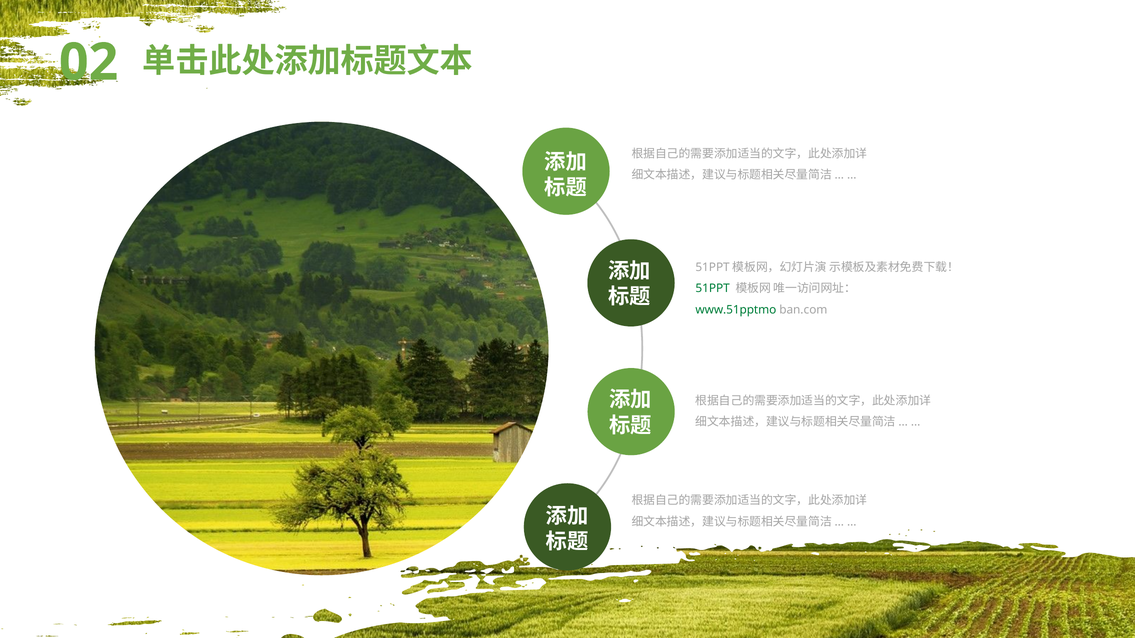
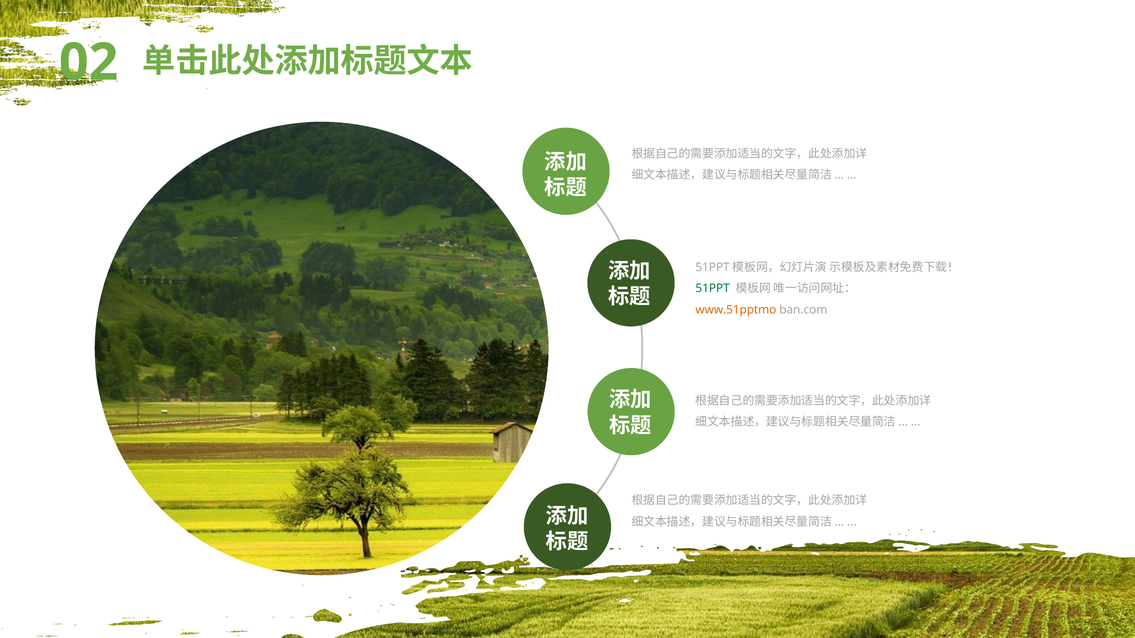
www.51pptmo colour: green -> orange (736, 310)
